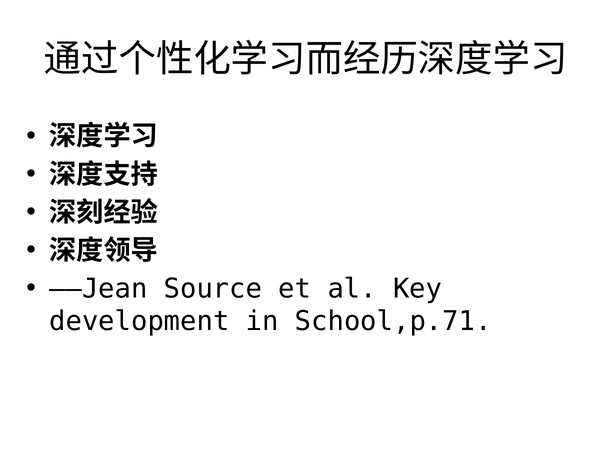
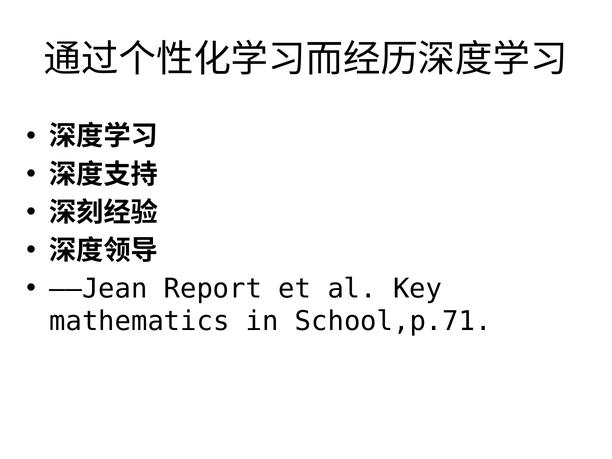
Source: Source -> Report (213, 289)
development: development -> mathematics (139, 321)
